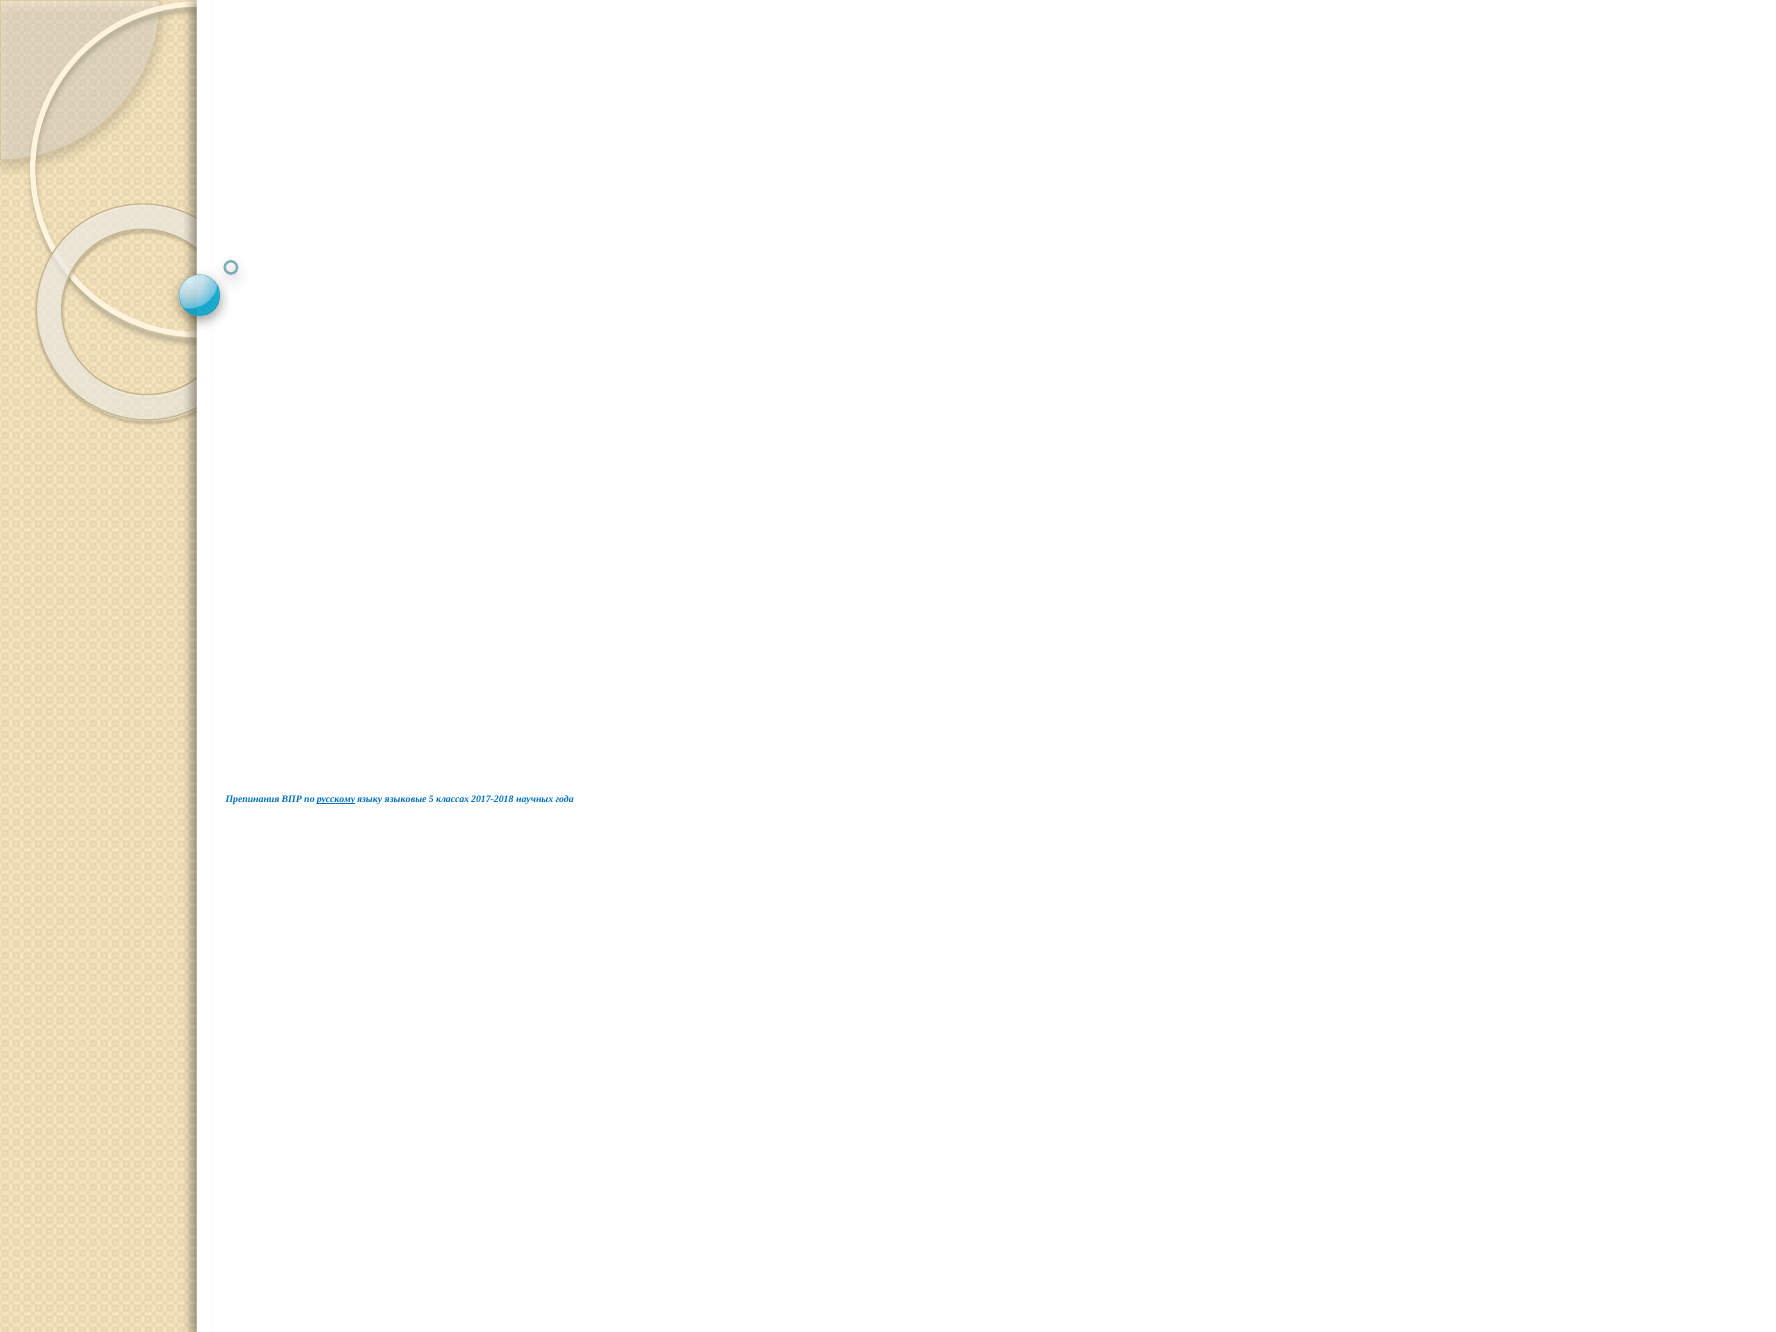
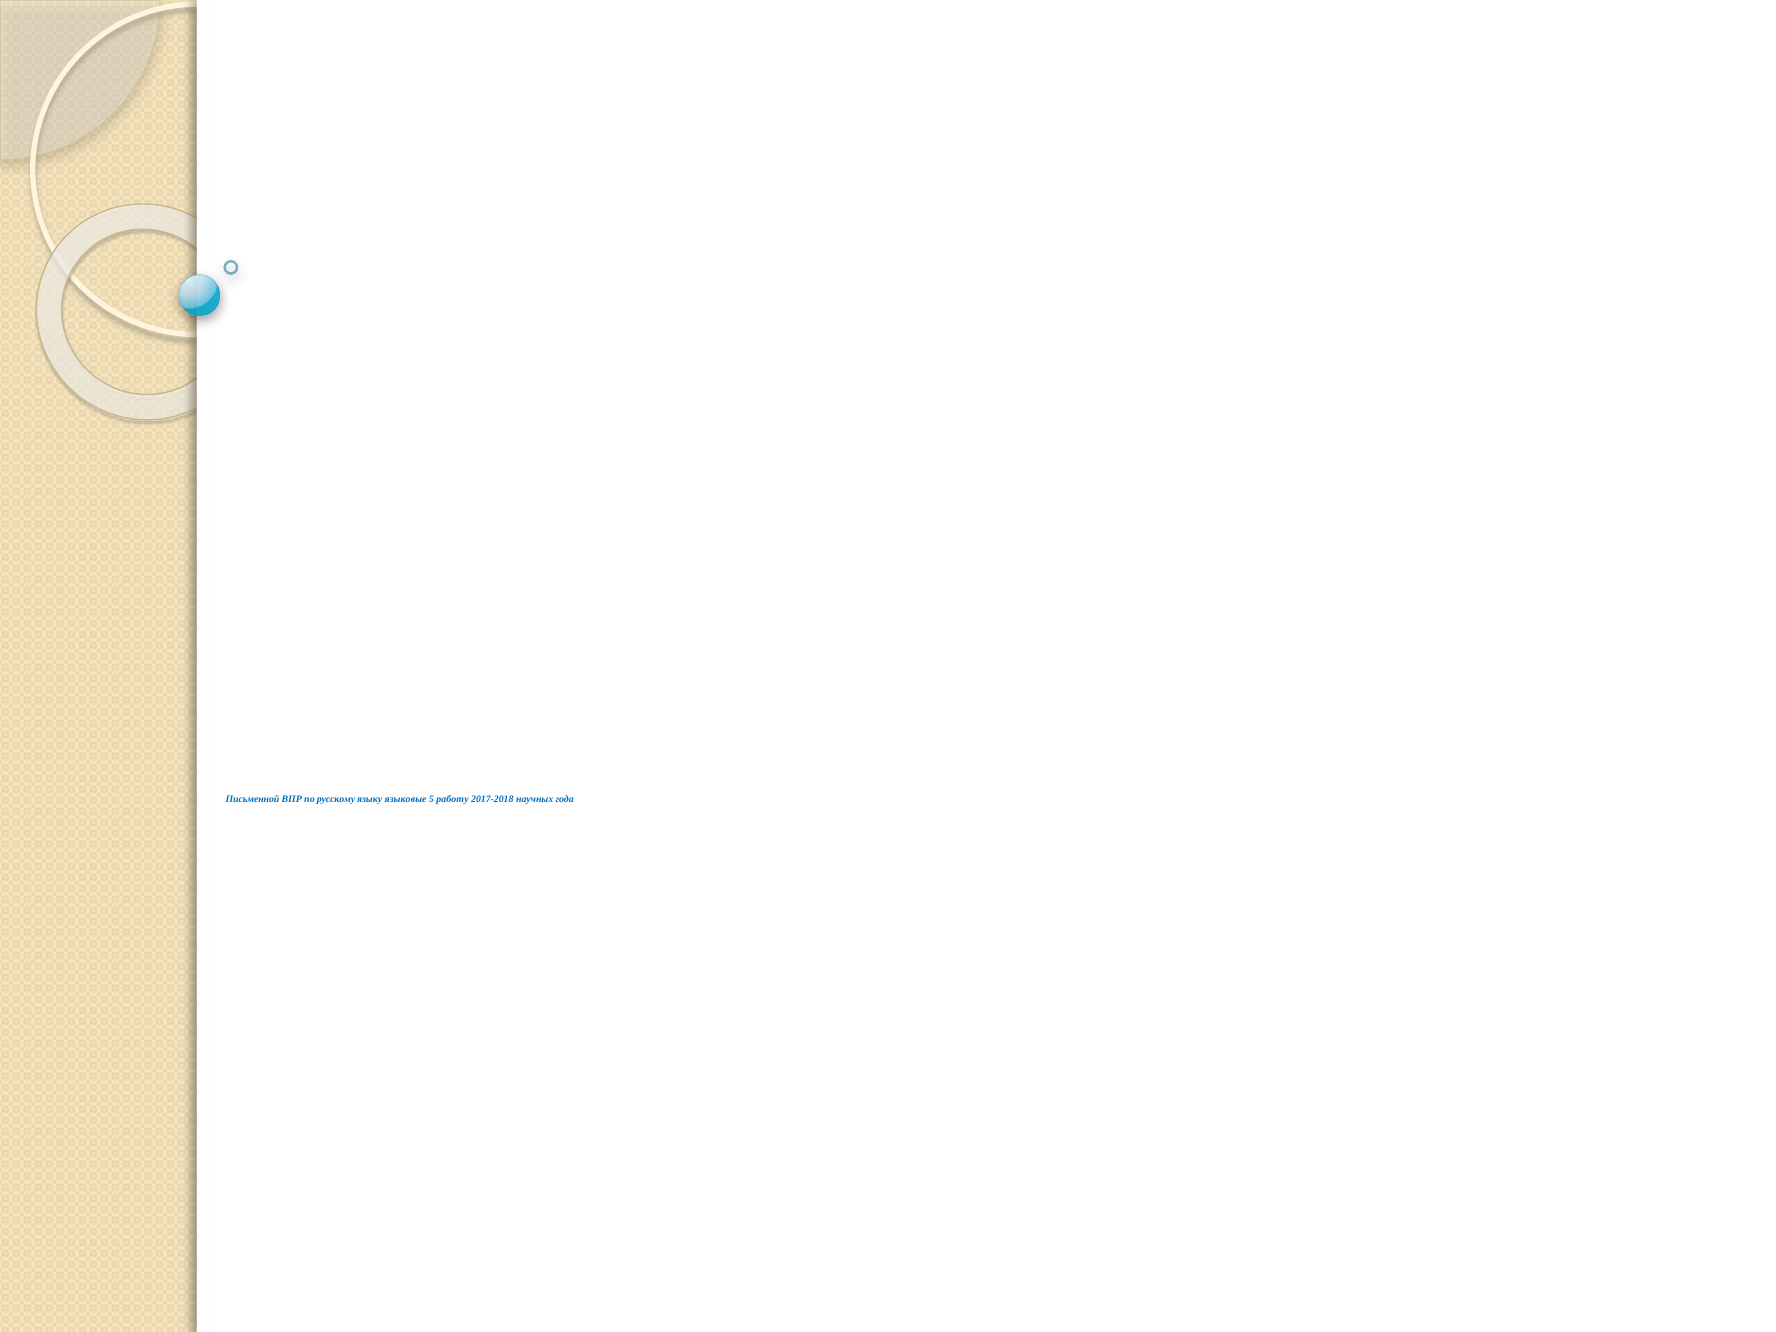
Препинания: Препинания -> Письменной (253, 799)
русскому underline: present -> none (336, 799)
классах: классах -> работу (453, 799)
